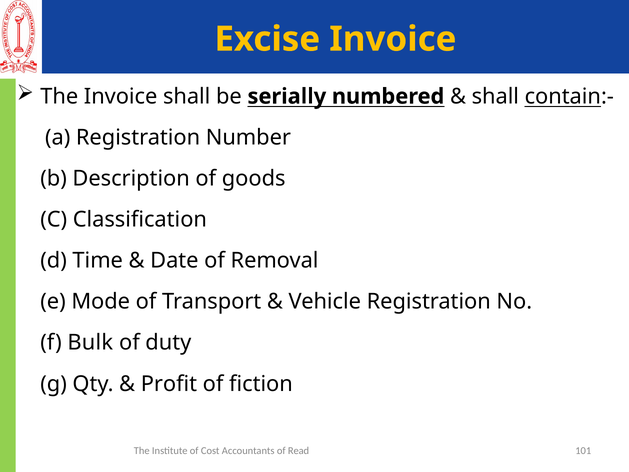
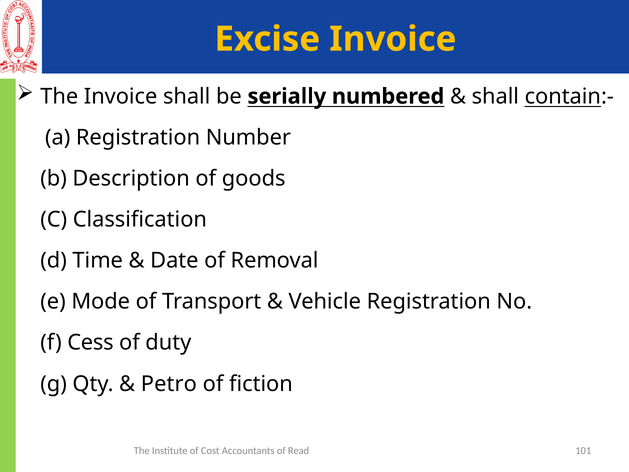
Bulk: Bulk -> Cess (90, 343)
Profit: Profit -> Petro (169, 384)
